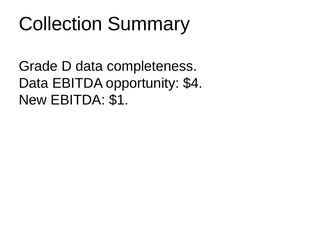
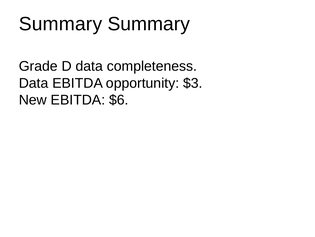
Collection: Collection -> Summary (60, 24)
$4: $4 -> $3 (193, 83)
$1: $1 -> $6 (119, 100)
